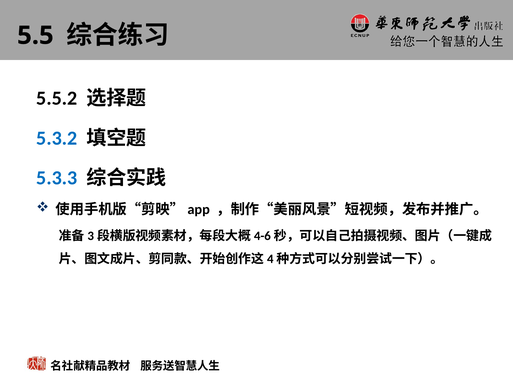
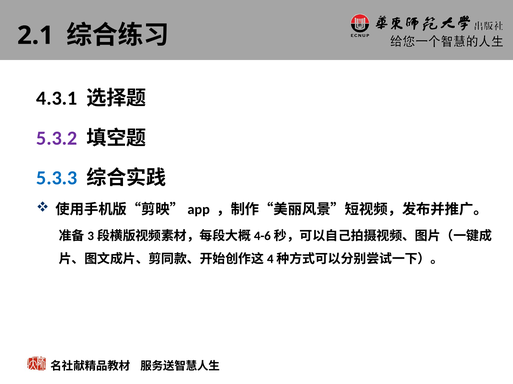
5.5: 5.5 -> 2.1 (35, 35)
5.5.2: 5.5.2 -> 4.3.1 (57, 99)
5.3.2 colour: blue -> purple (57, 138)
